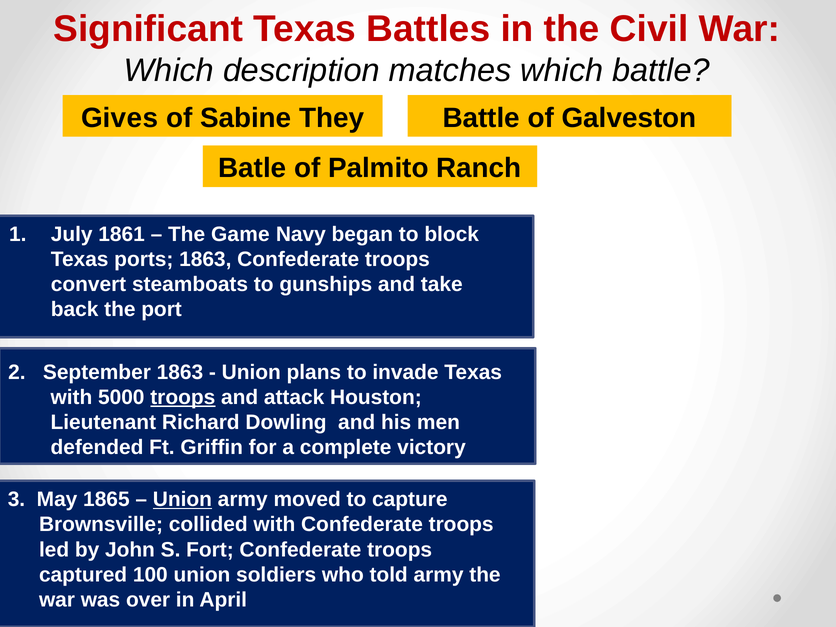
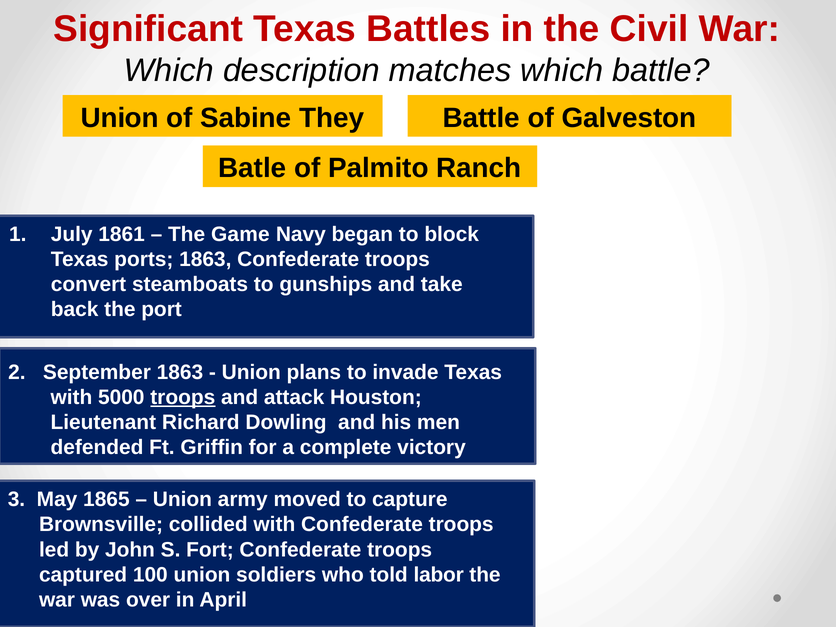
Gives: Gives -> Union (120, 118)
Union underline: present -> none (182, 499)
told army: army -> labor (439, 575)
